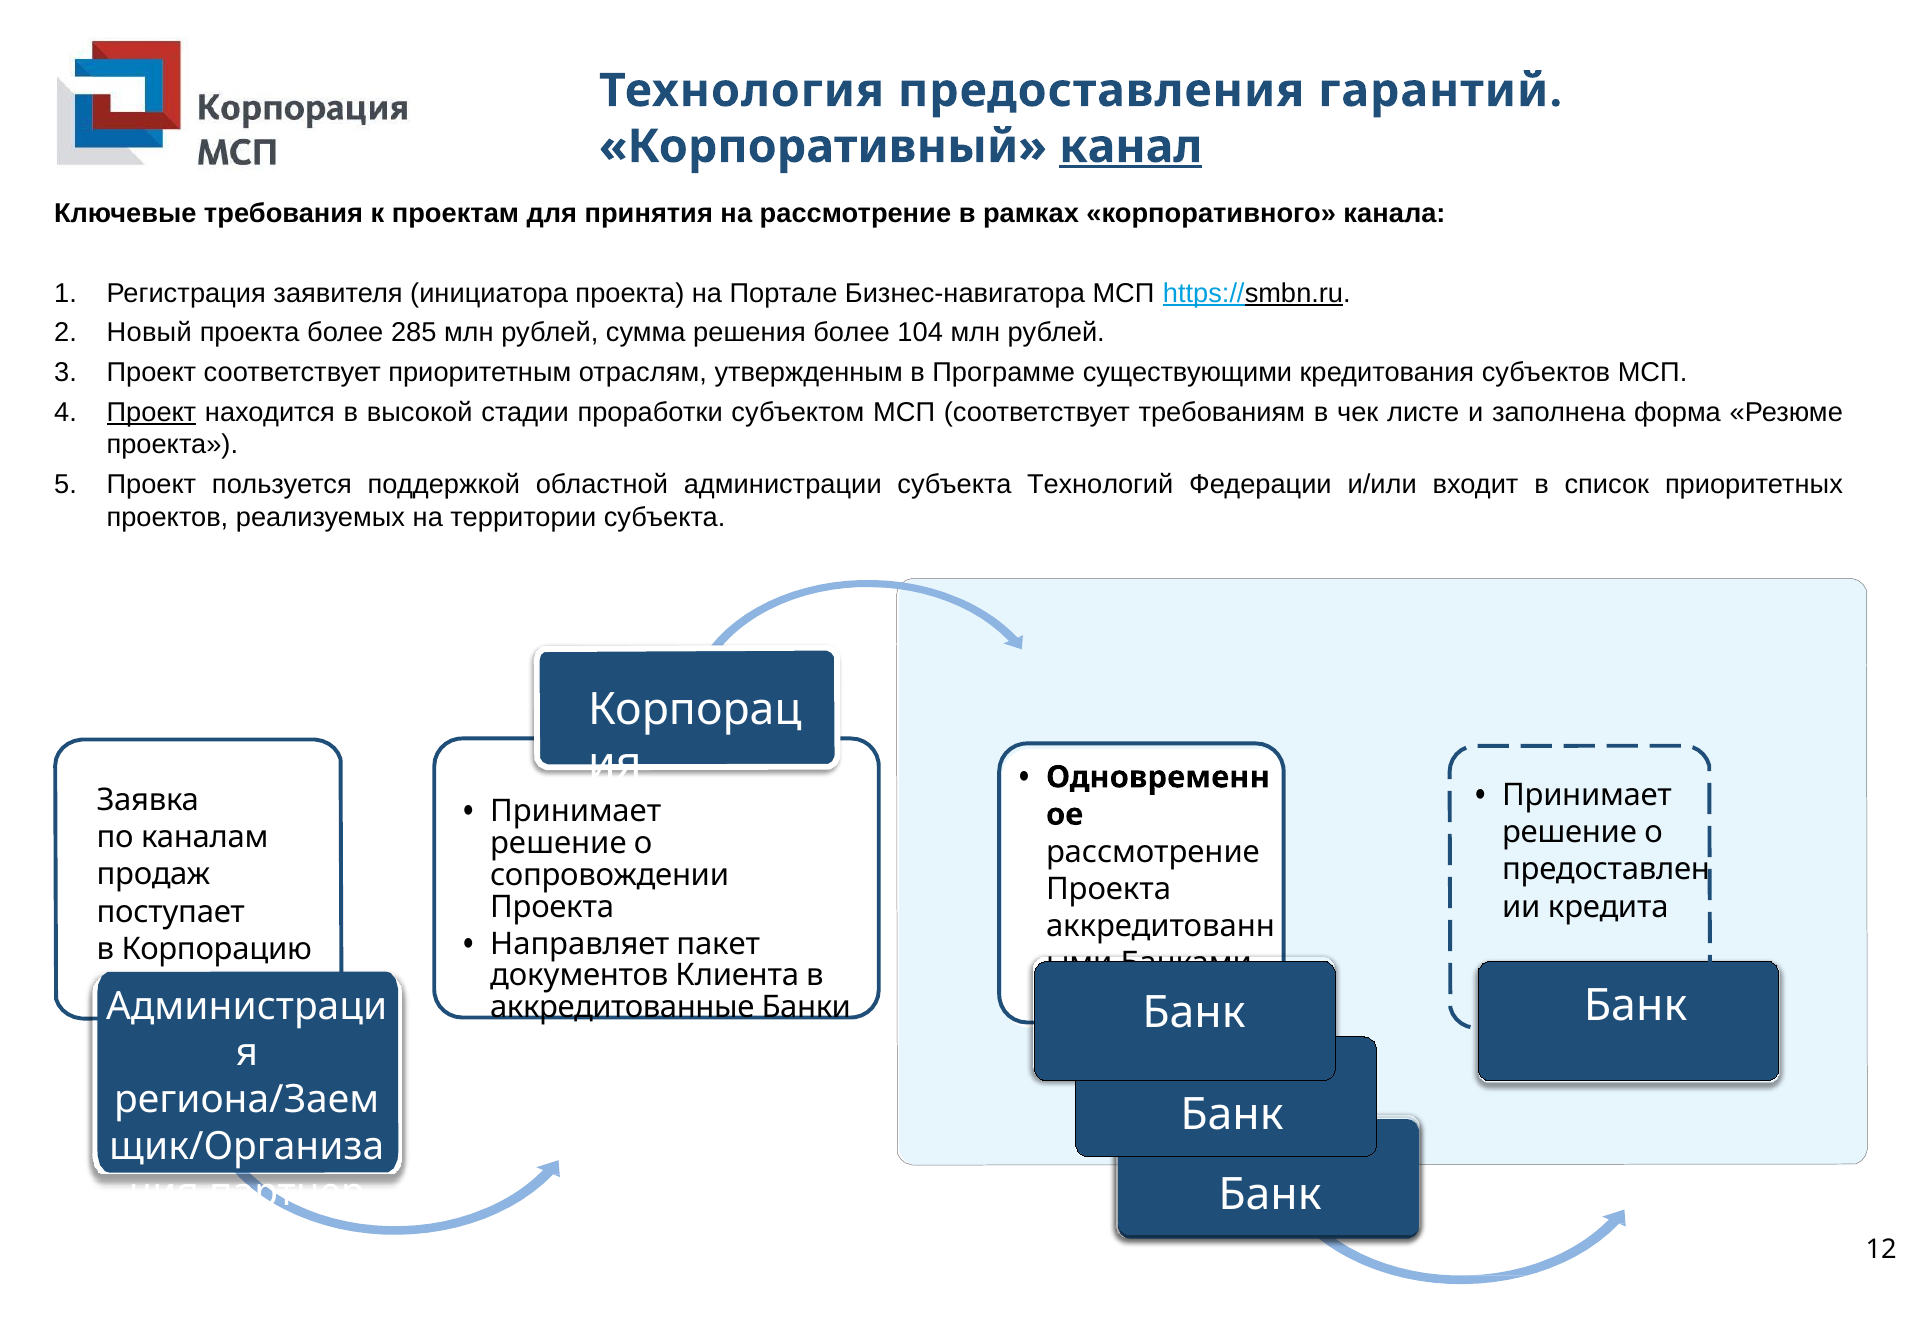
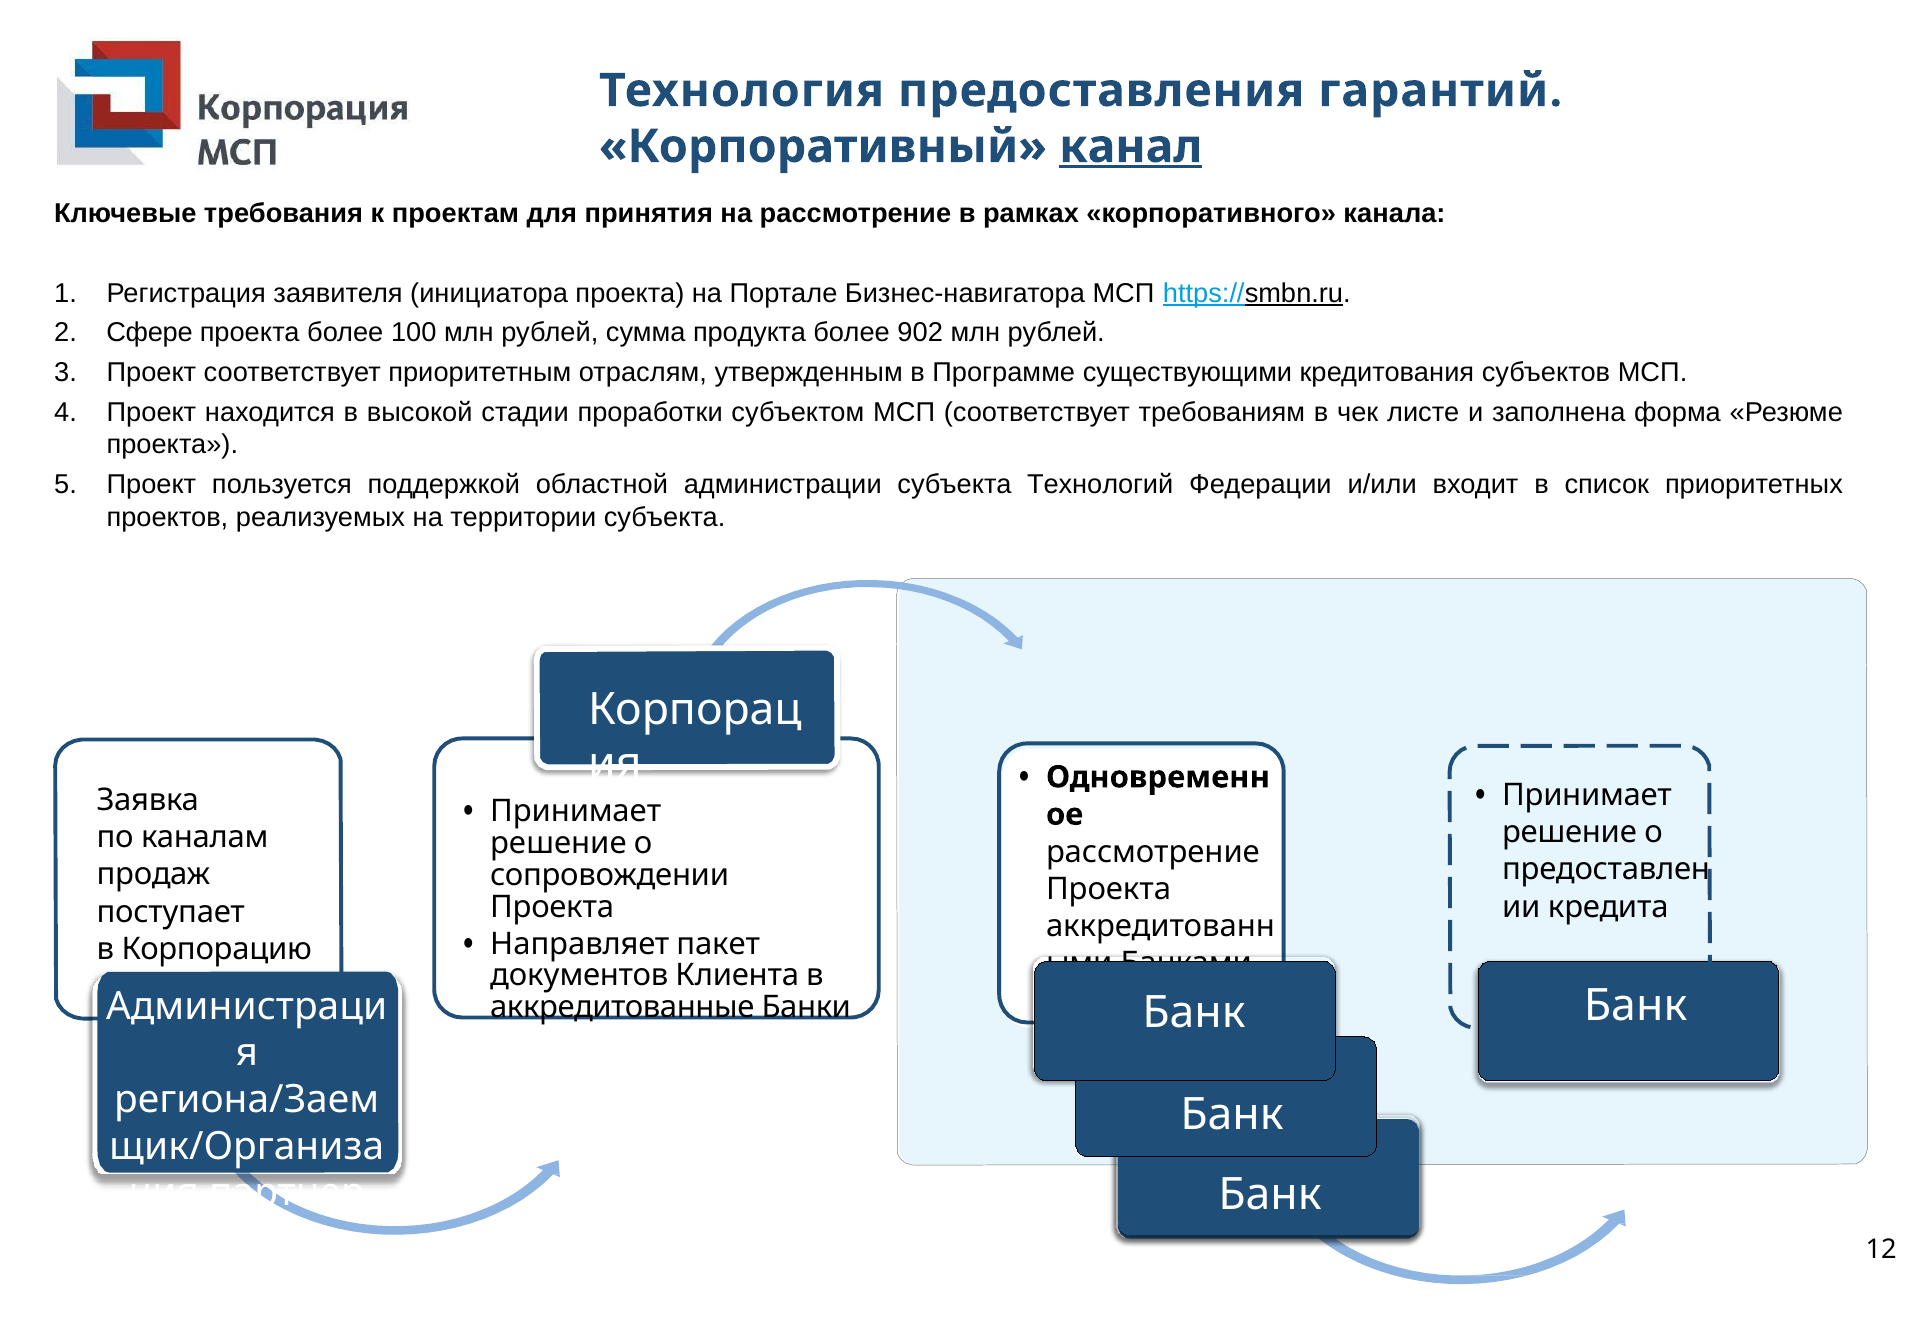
Новый: Новый -> Сфере (149, 333)
285: 285 -> 100 (414, 333)
решения: решения -> продукта (750, 333)
104: 104 -> 902 (920, 333)
Проект underline: present -> none (151, 412)
